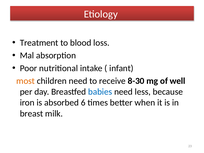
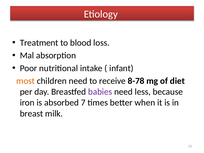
8-30: 8-30 -> 8-78 (136, 81)
well: well -> diet (177, 81)
babies colour: blue -> purple (100, 92)
6: 6 -> 7 (83, 103)
